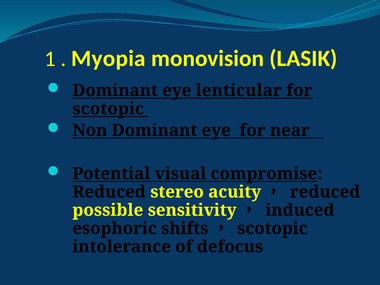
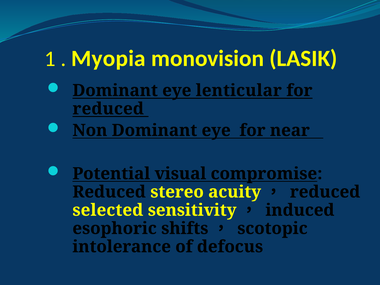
scotopic: scotopic -> reduced (108, 109)
possible: possible -> selected (108, 210)
